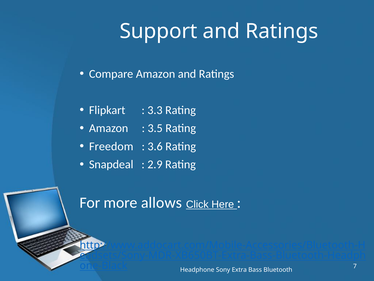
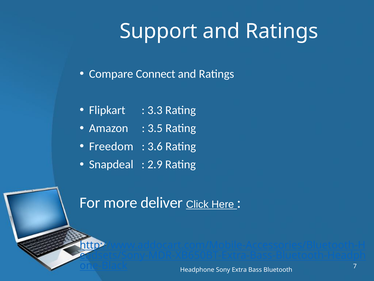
Compare Amazon: Amazon -> Connect (156, 74)
allows: allows -> deliver (162, 202)
